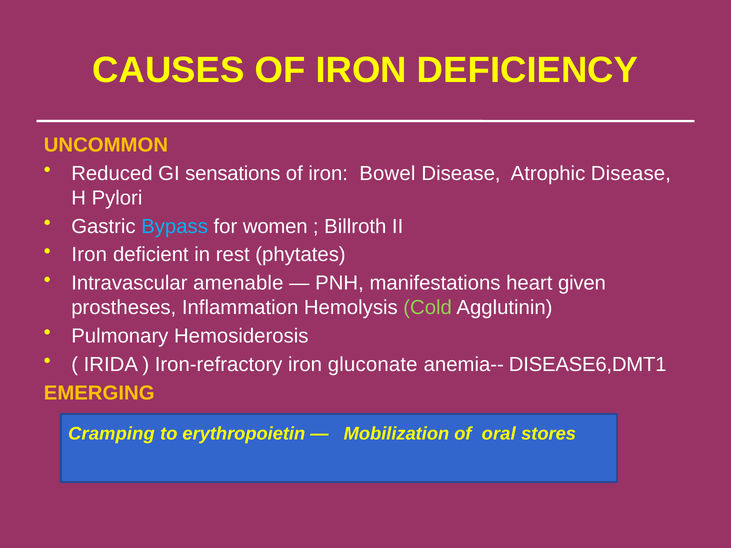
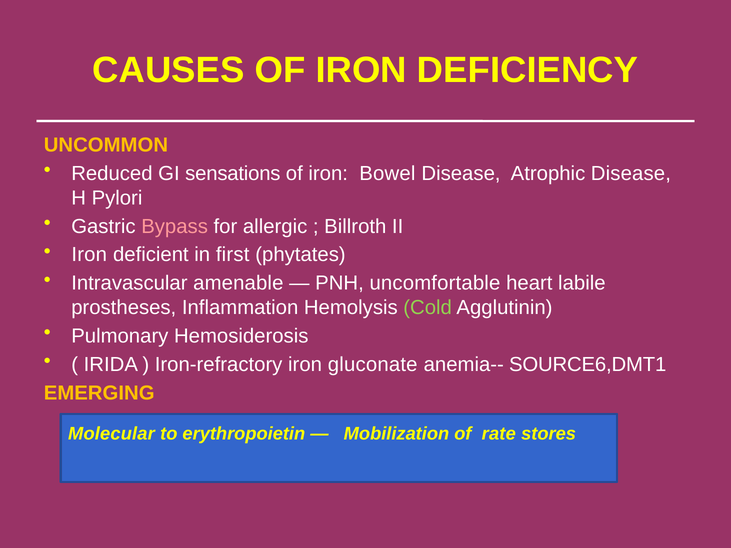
Bypass colour: light blue -> pink (175, 226)
women: women -> allergic (275, 226)
rest: rest -> first (233, 255)
manifestations: manifestations -> uncomfortable (435, 283)
given: given -> labile (582, 283)
DISEASE6,DMT1: DISEASE6,DMT1 -> SOURCE6,DMT1 (588, 365)
Cramping: Cramping -> Molecular (111, 434)
oral: oral -> rate (499, 434)
